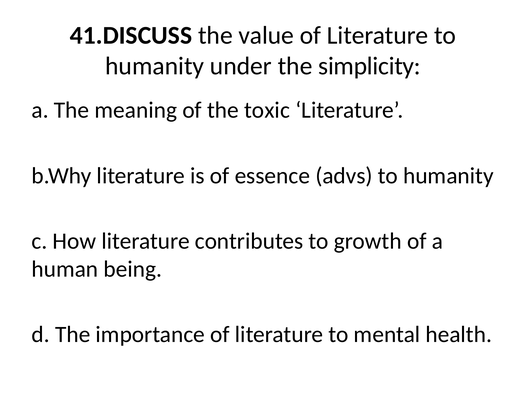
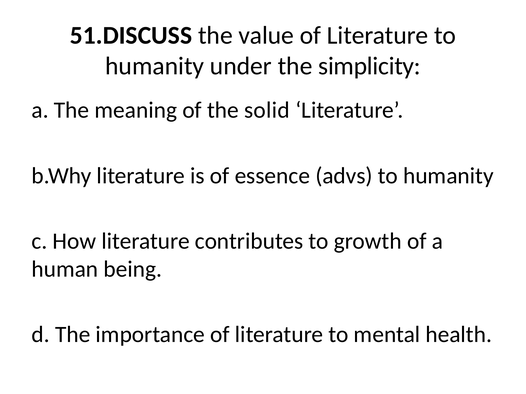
41.DISCUSS: 41.DISCUSS -> 51.DISCUSS (131, 36)
toxic: toxic -> solid (267, 110)
